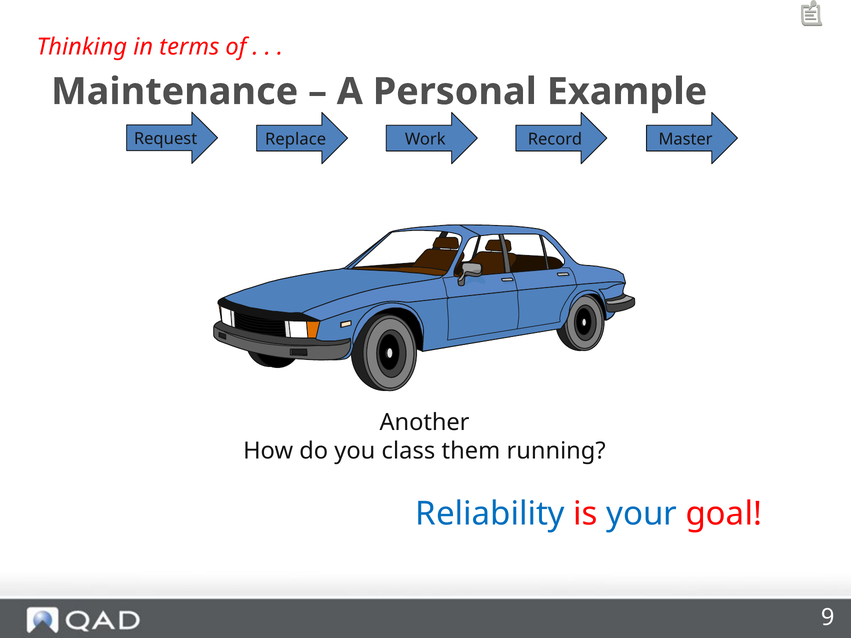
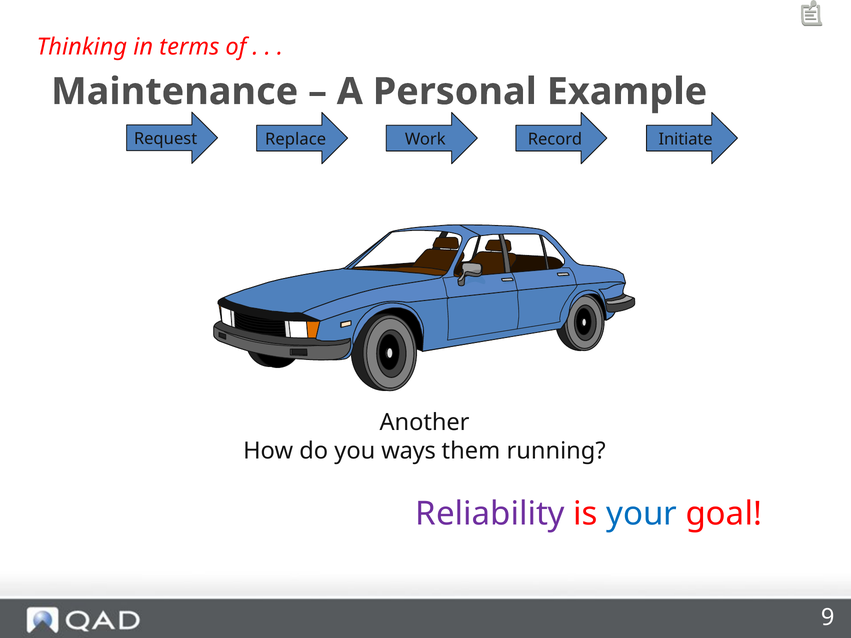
Master: Master -> Initiate (686, 139)
class: class -> ways (409, 451)
Reliability colour: blue -> purple (490, 514)
